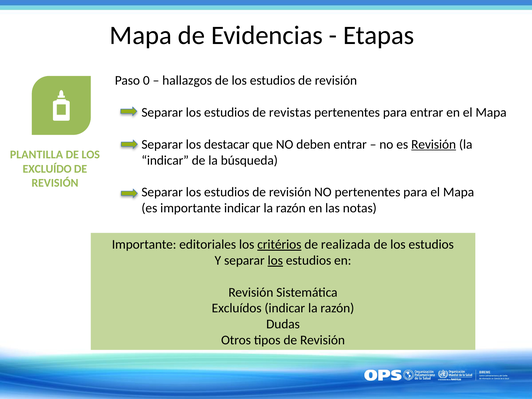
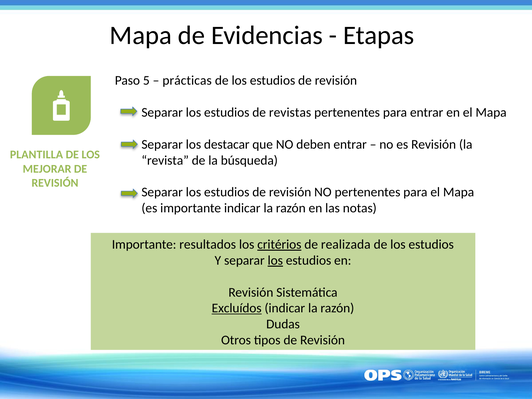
0: 0 -> 5 (146, 81)
hallazgos: hallazgos -> prácticas (187, 81)
Revisión underline: present -> none (434, 144)
indicar: indicar -> revista (165, 160)
EXCLUÍDO: EXCLUÍDO -> MEJORAR (47, 169)
editoriales: editoriales -> resultados (208, 244)
Excluídos underline: none -> present (237, 308)
